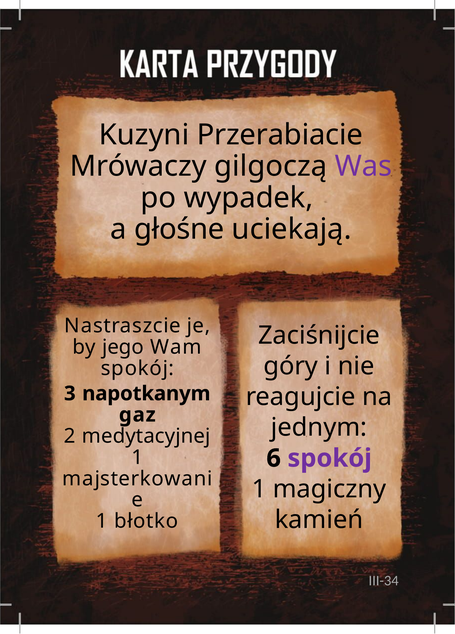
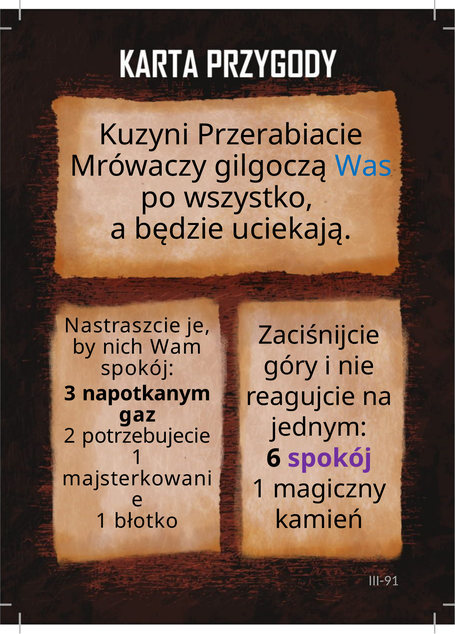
Was colour: purple -> blue (363, 166)
wypadek: wypadek -> wszystko (249, 198)
głośne: głośne -> będzie (179, 229)
jego: jego -> nich (123, 347)
medytacyjnej: medytacyjnej -> potrzebujecie (146, 436)
III-34: III-34 -> III-91 (384, 580)
